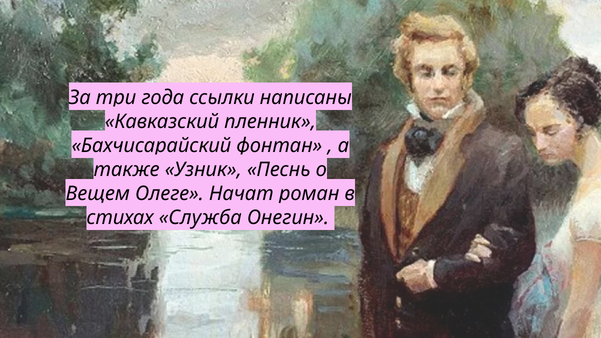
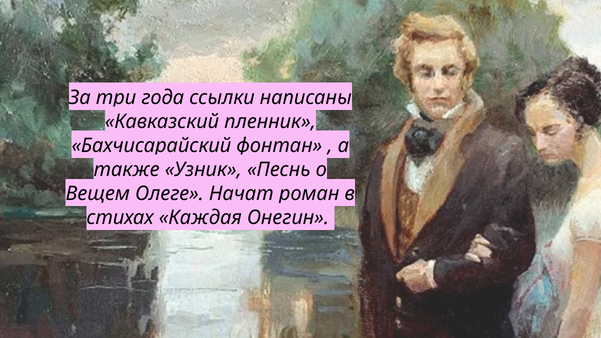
Служба: Служба -> Каждая (200, 218)
